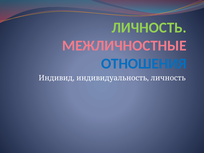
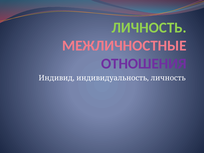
ОТНОШЕНИЯ colour: blue -> purple (144, 64)
